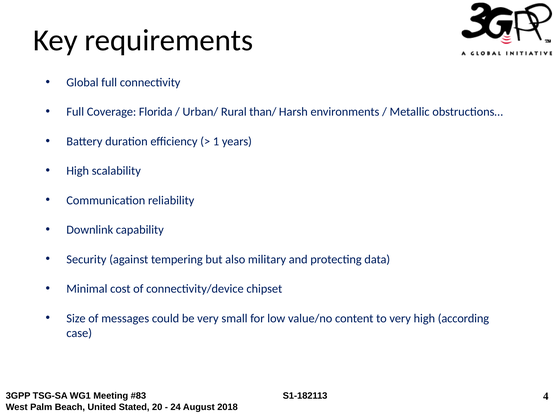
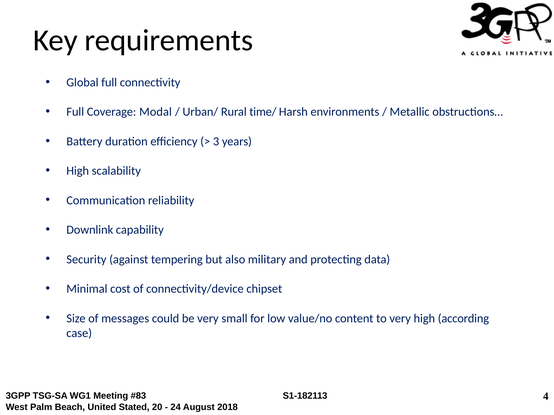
Florida: Florida -> Modal (156, 112)
than/: than/ -> time/ (263, 112)
1: 1 -> 3 (216, 142)
